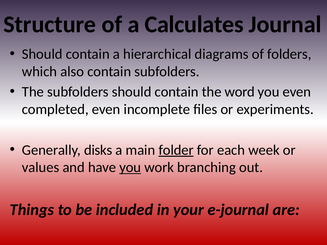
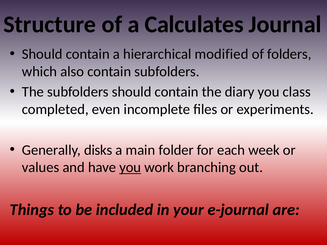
diagrams: diagrams -> modified (222, 54)
word: word -> diary (240, 92)
you even: even -> class (297, 92)
folder underline: present -> none (176, 150)
